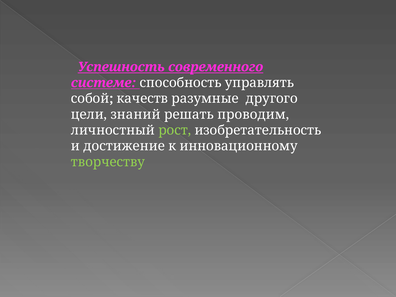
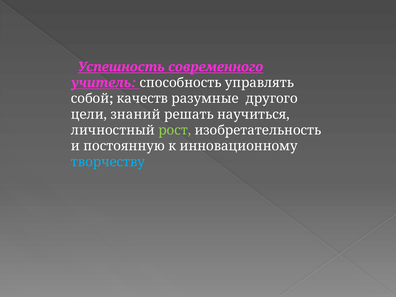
системе: системе -> учитель (104, 83)
проводим: проводим -> научиться (253, 114)
достижение: достижение -> постоянную (124, 146)
творчеству colour: light green -> light blue (108, 162)
